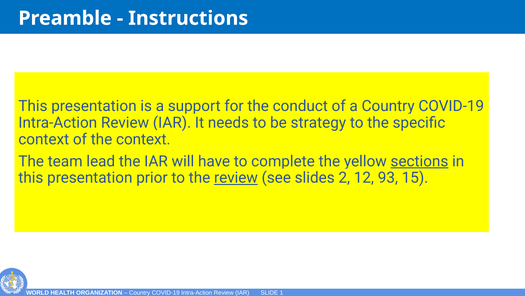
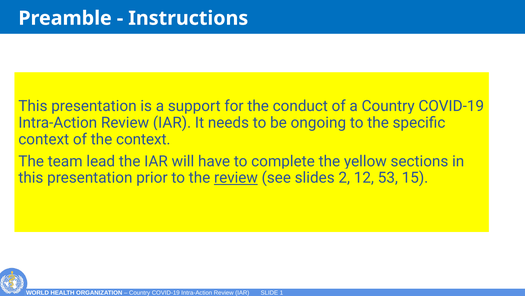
strategy: strategy -> ongoing (318, 122)
sections underline: present -> none (419, 161)
93: 93 -> 53 (388, 177)
